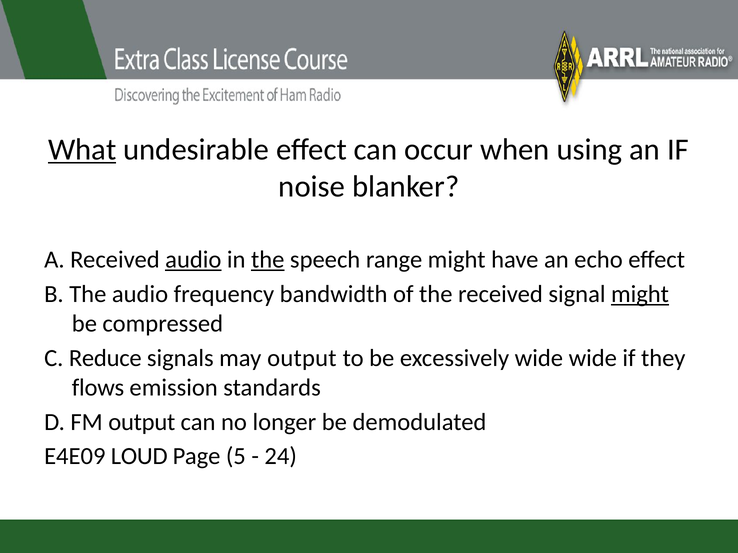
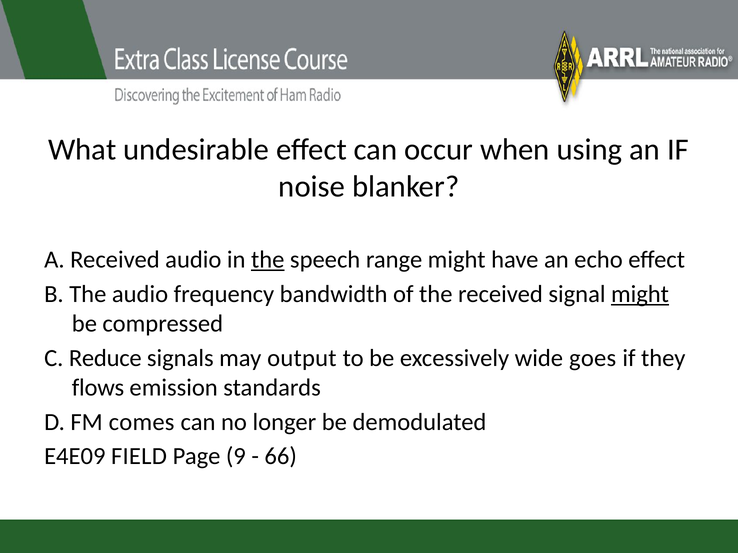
What underline: present -> none (82, 150)
audio underline: present -> none (193, 260)
wide wide: wide -> goes (593, 358)
FM output: output -> comes (142, 422)
LOUD: LOUD -> FIELD (139, 457)
5: 5 -> 9 (236, 457)
24: 24 -> 66 (281, 457)
